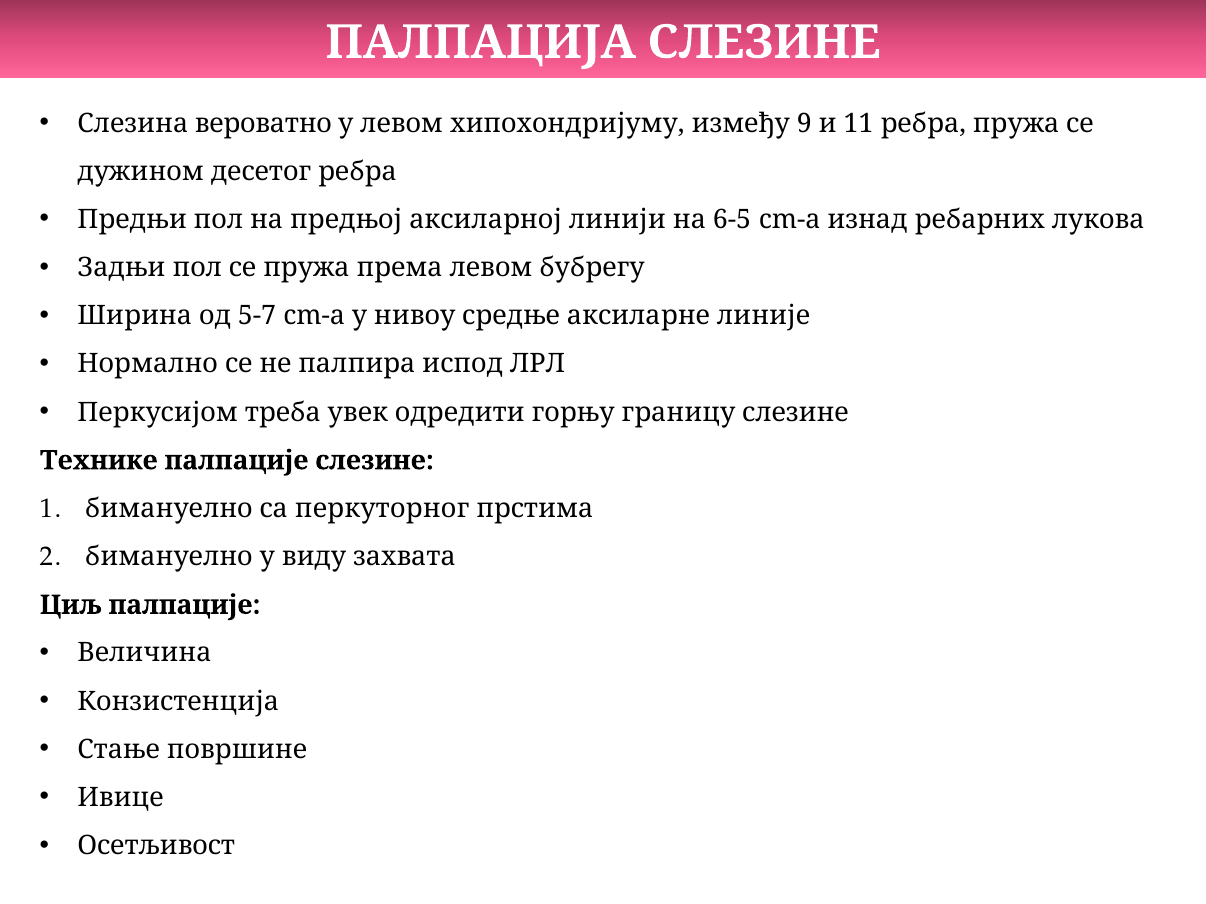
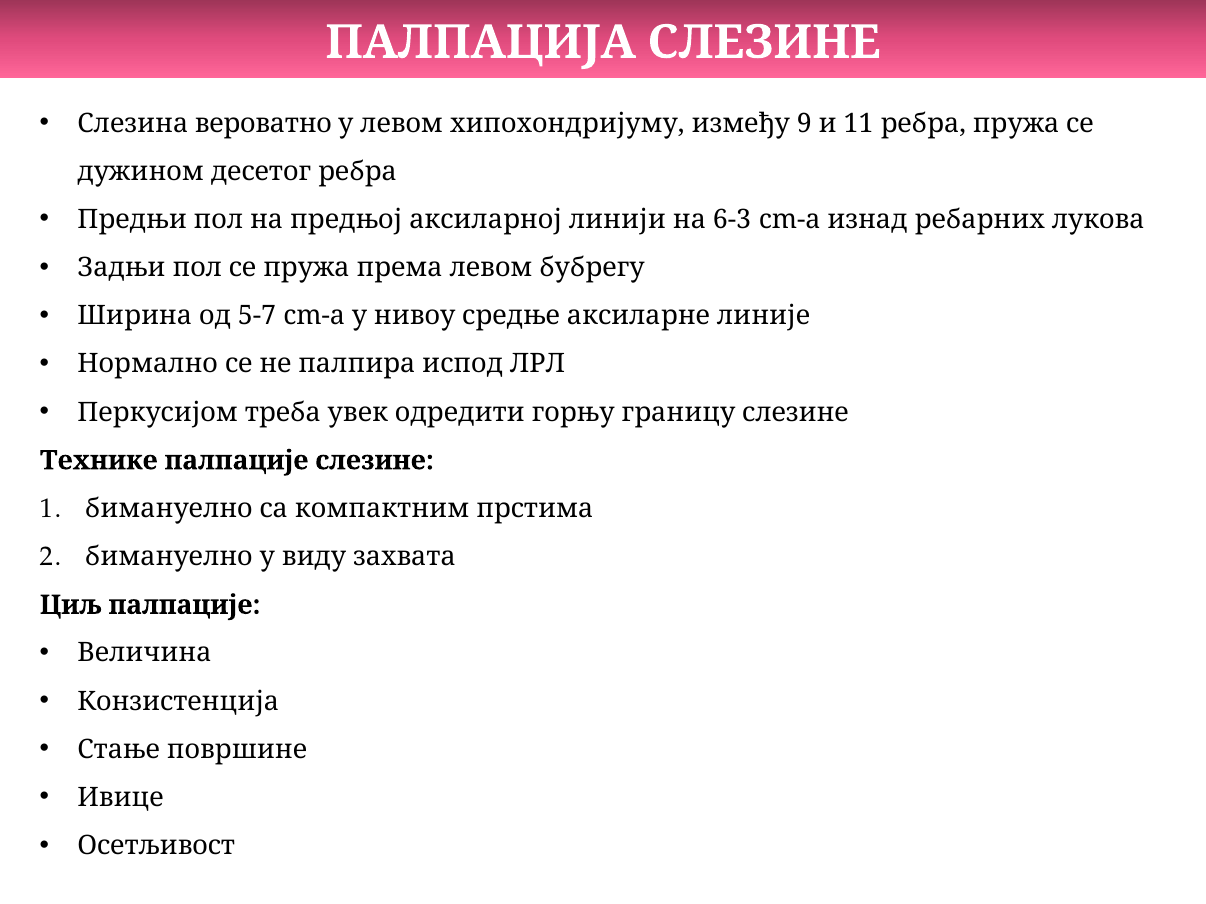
6-5: 6-5 -> 6-3 (732, 220)
перкуторног: перкуторног -> компактним (382, 509)
